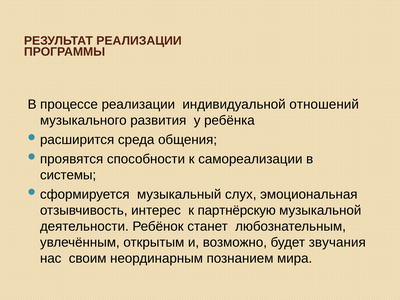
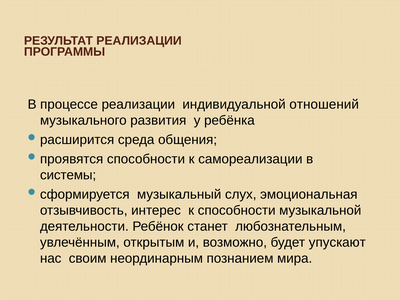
к партнёрскую: партнёрскую -> способности (237, 210)
звучания: звучания -> упускают (337, 242)
